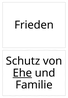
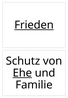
Frieden underline: none -> present (34, 25)
